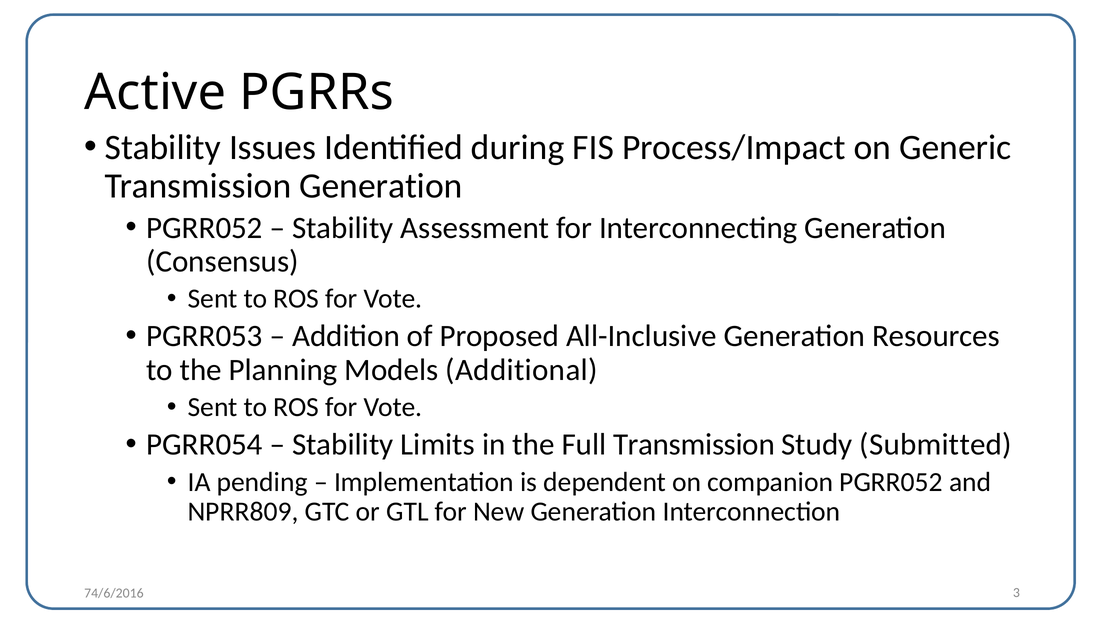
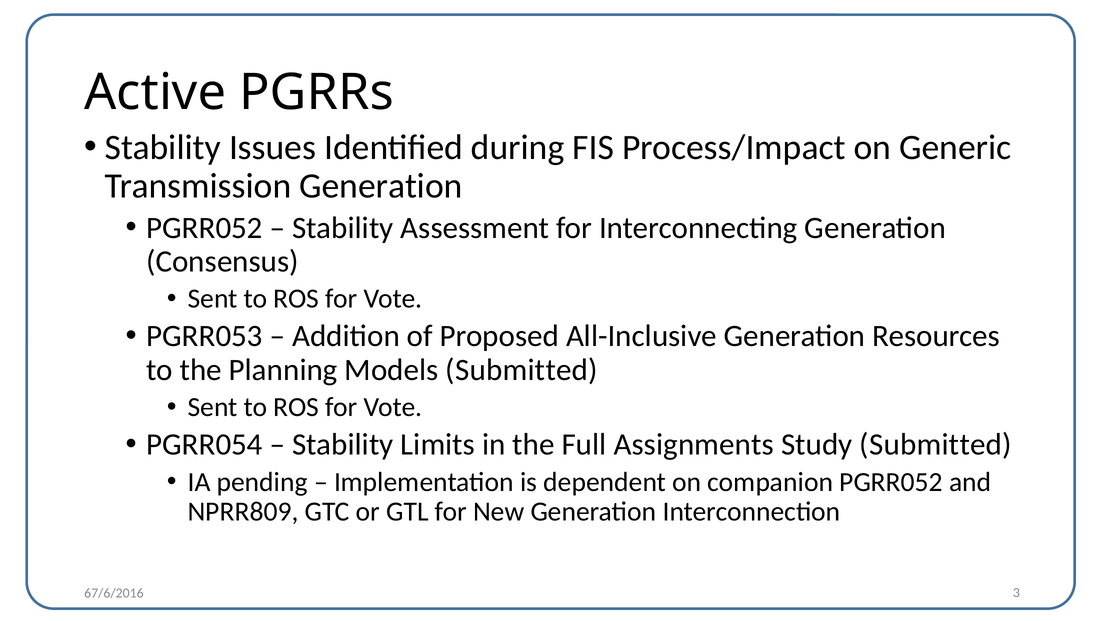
Models Additional: Additional -> Submitted (522, 370)
Full Transmission: Transmission -> Assignments (694, 445)
74/6/2016: 74/6/2016 -> 67/6/2016 (114, 593)
